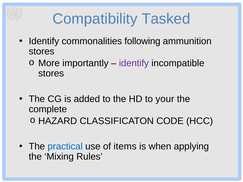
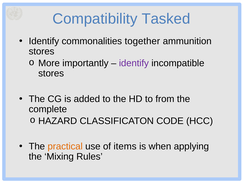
following: following -> together (142, 41)
your: your -> from (165, 99)
practical colour: blue -> orange (65, 147)
